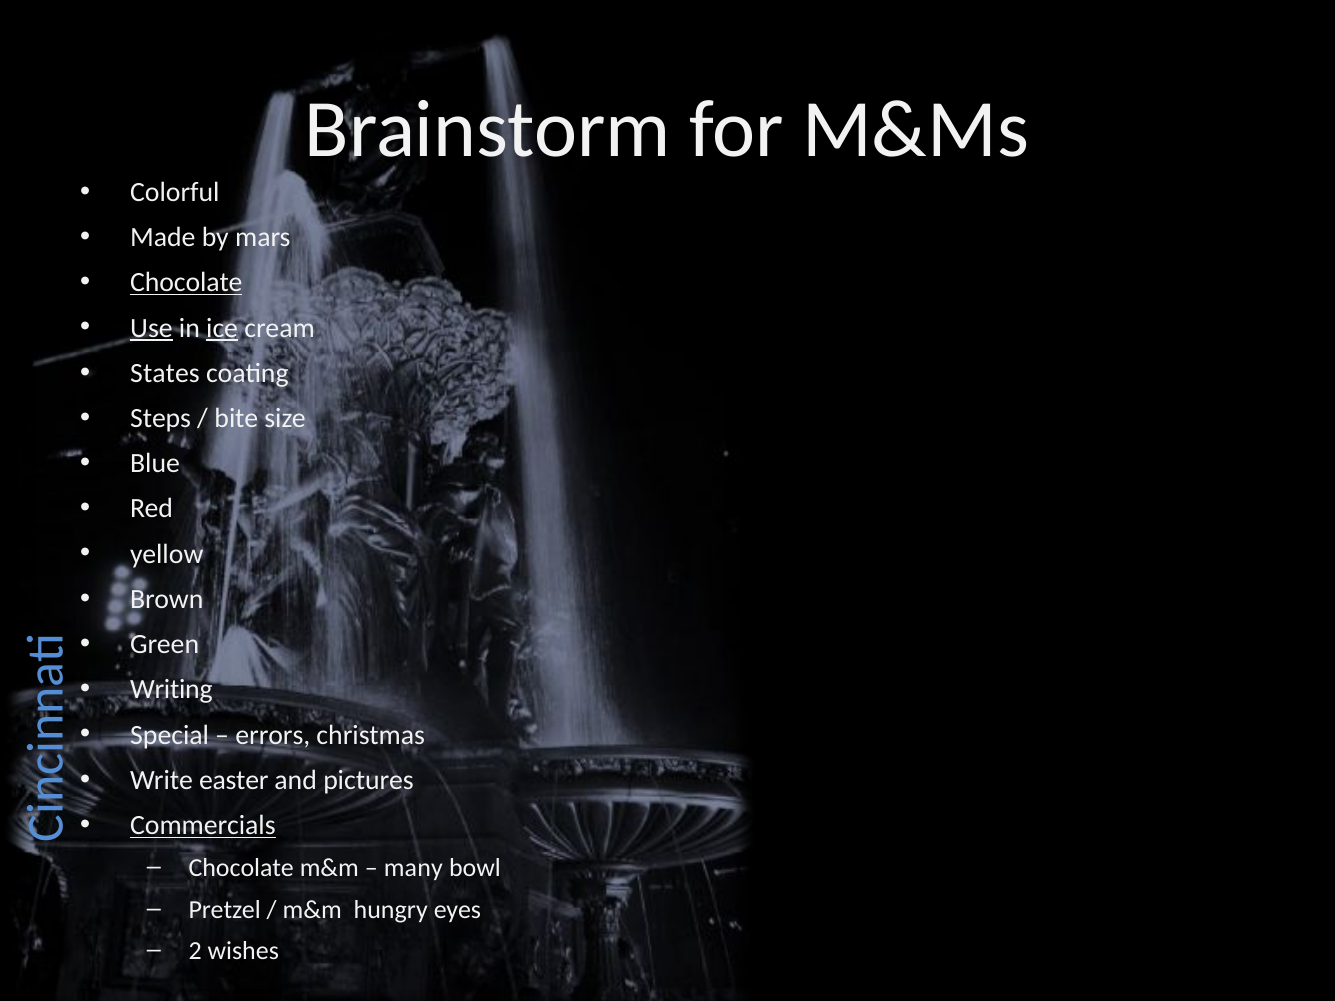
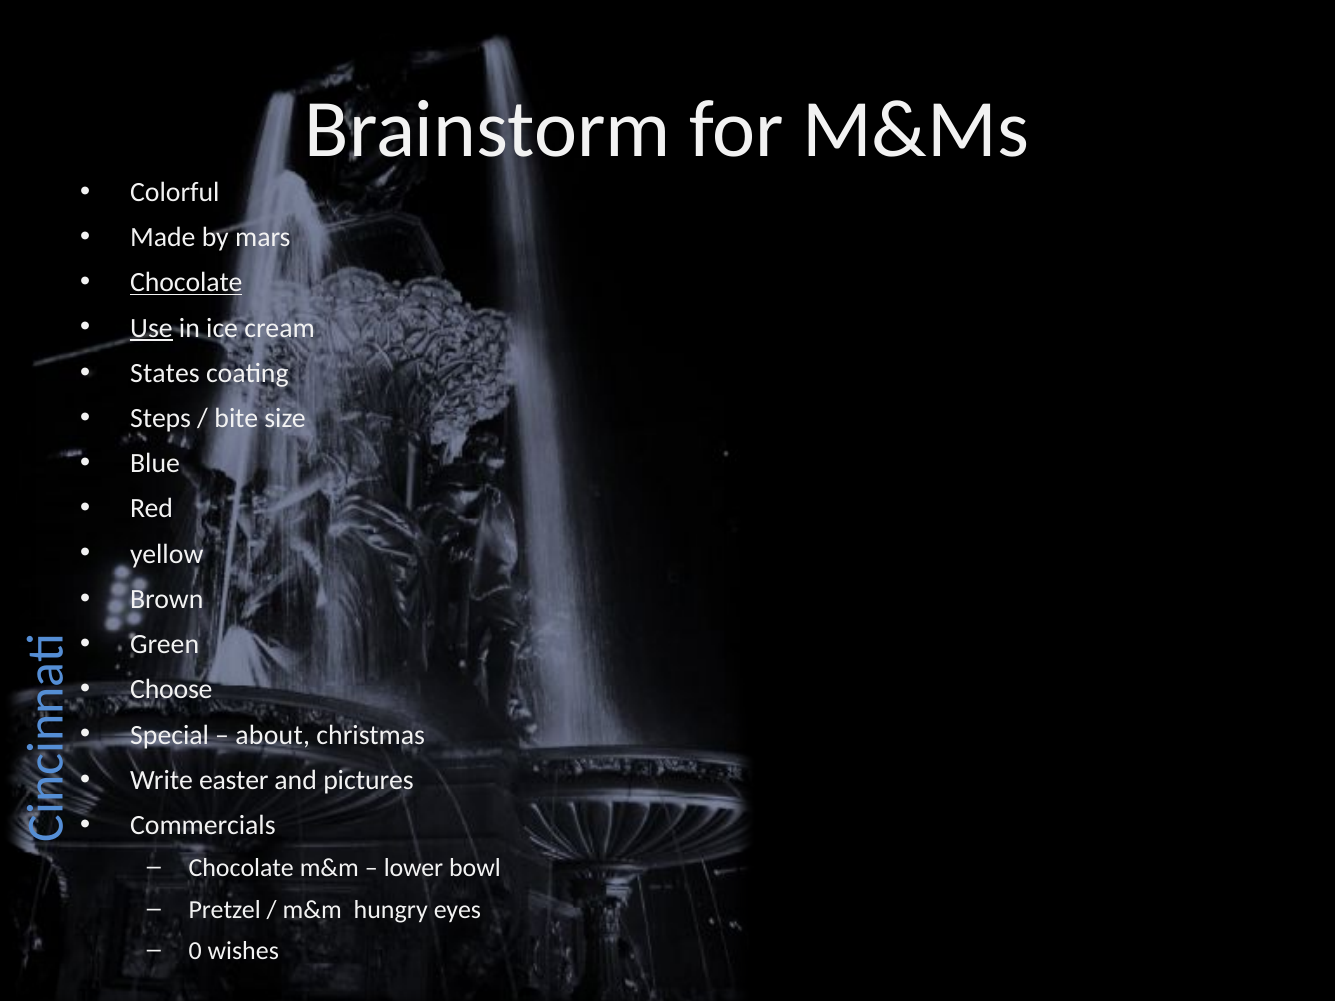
ice underline: present -> none (222, 328)
Writing: Writing -> Choose (171, 690)
errors: errors -> about (273, 735)
Commercials underline: present -> none (203, 826)
many: many -> lower (414, 868)
2: 2 -> 0 (195, 951)
